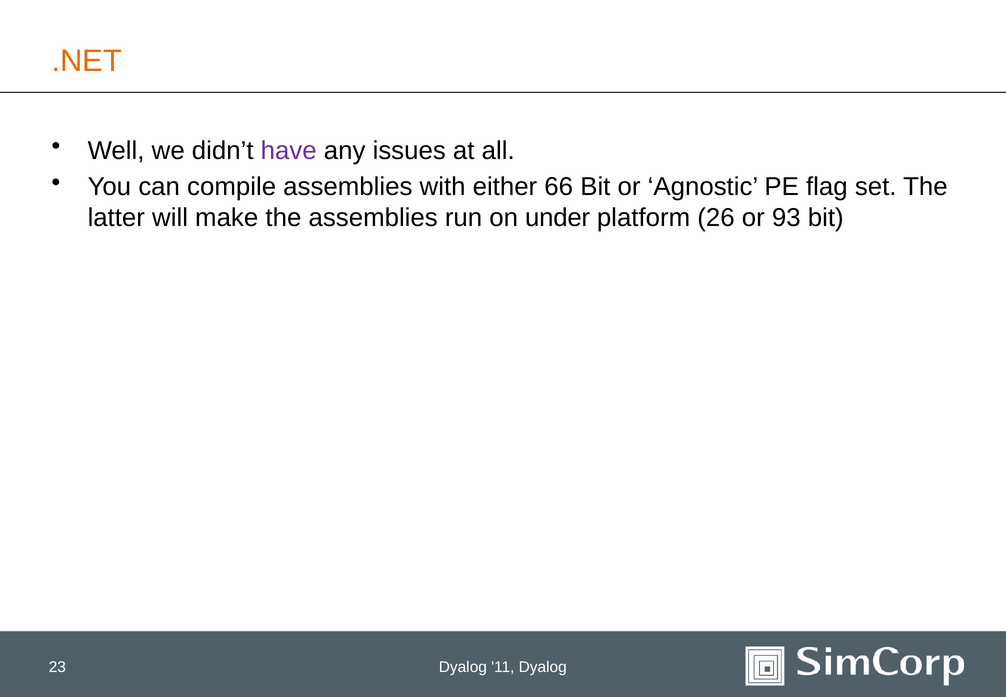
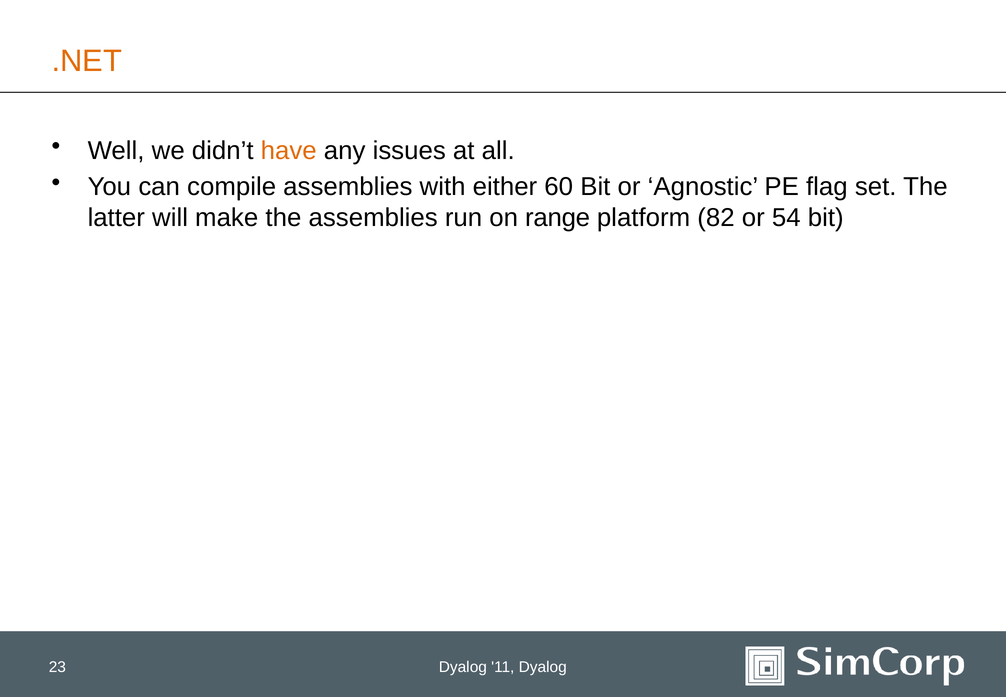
have colour: purple -> orange (289, 150)
66: 66 -> 60 (559, 187)
under: under -> range (558, 218)
26: 26 -> 82 (716, 218)
93: 93 -> 54 (786, 218)
